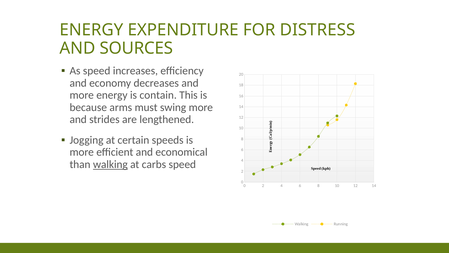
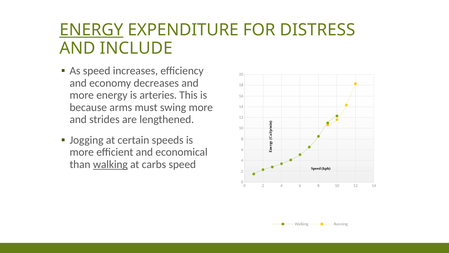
ENERGY underline: none -> present (91, 30)
SOURCES: SOURCES -> INCLUDE (136, 48)
contain: contain -> arteries (158, 95)
